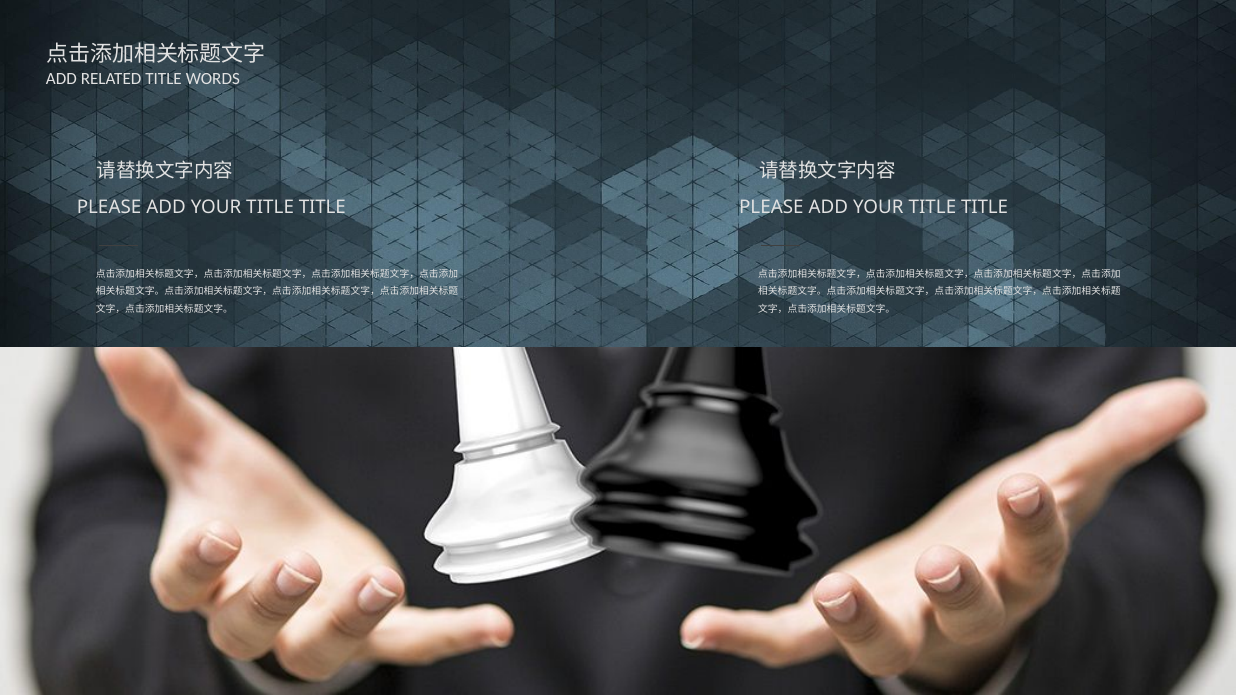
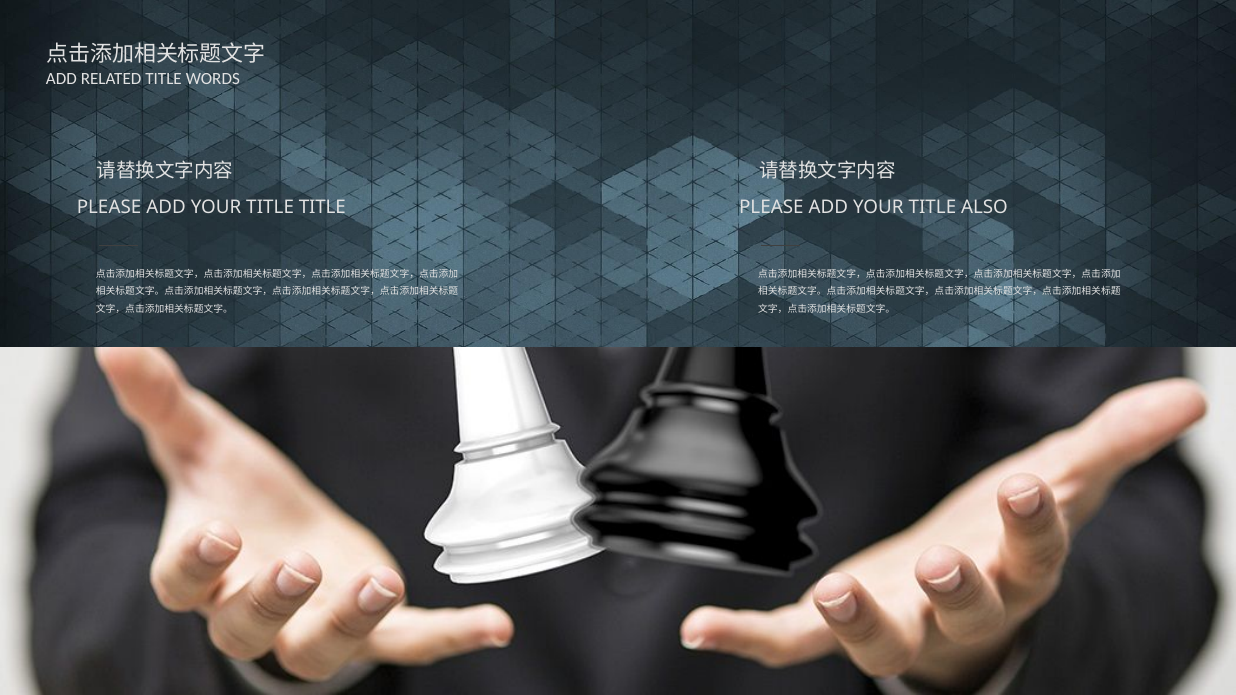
TITLE: TITLE -> ALSO (985, 208)
